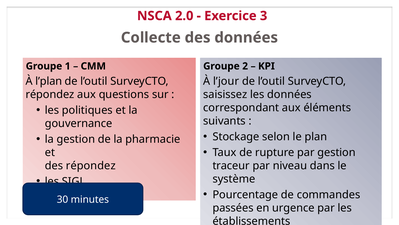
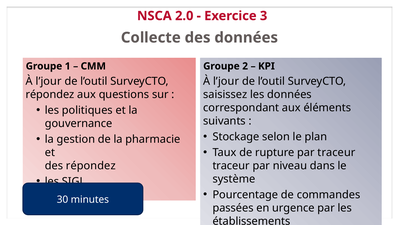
l’plan: l’plan -> l’jour (49, 81)
par gestion: gestion -> traceur (336, 152)
